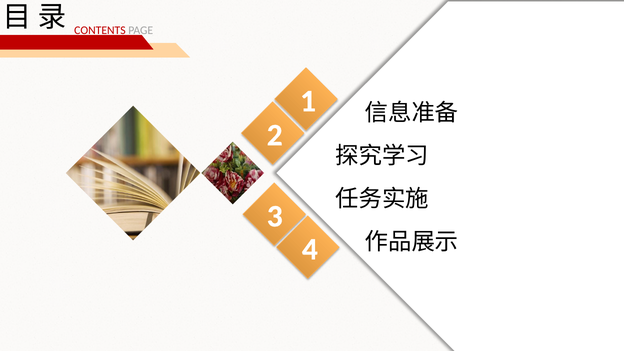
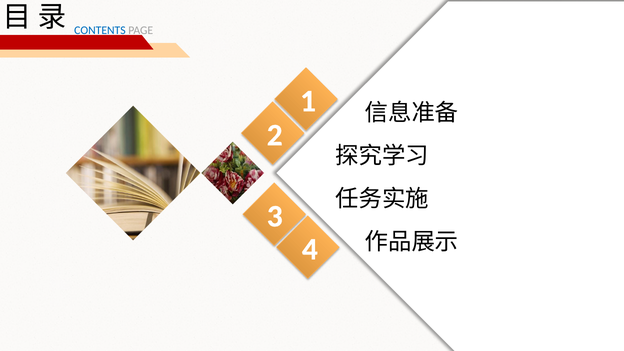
CONTENTS colour: red -> blue (100, 30)
